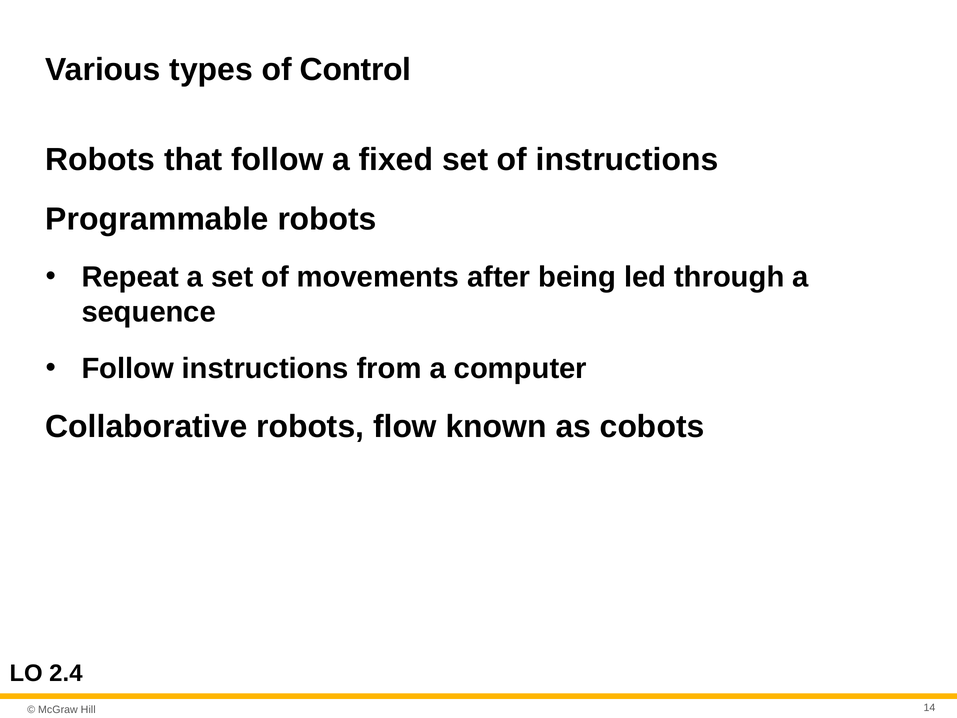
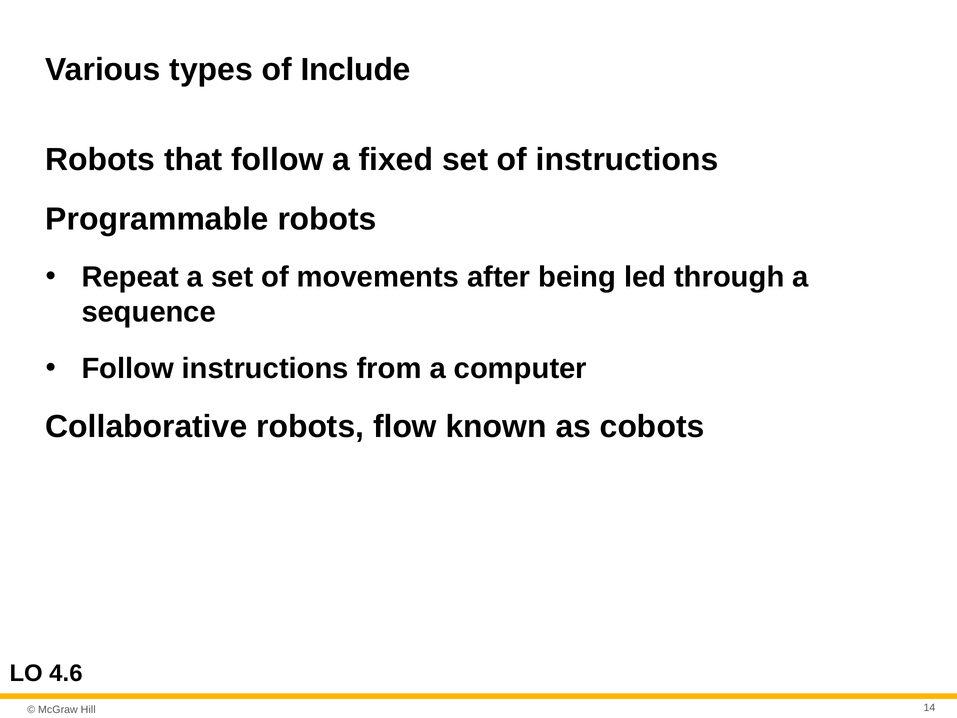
Control: Control -> Include (356, 70)
2.4: 2.4 -> 4.6 (66, 673)
